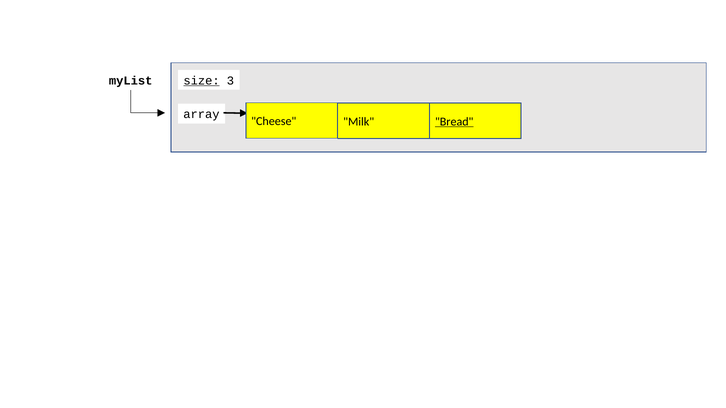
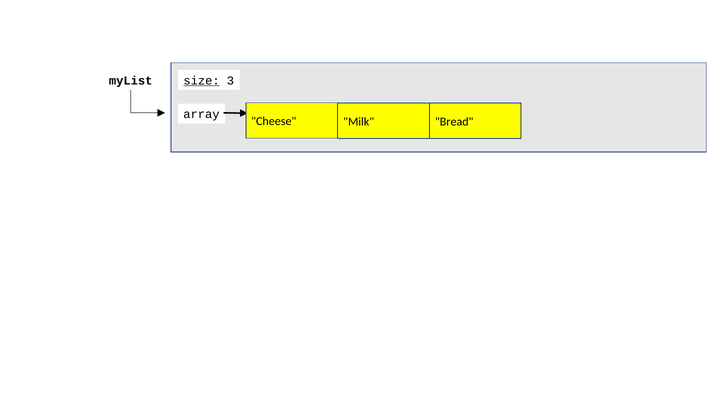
Bread underline: present -> none (454, 122)
